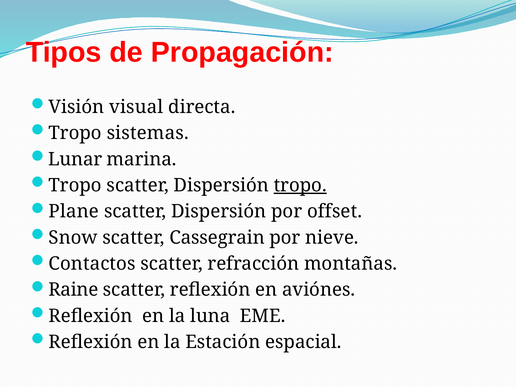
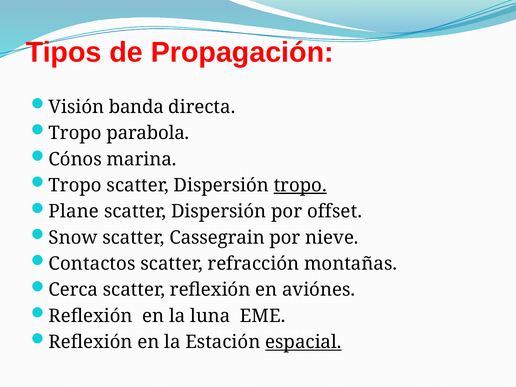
visual: visual -> banda (136, 107)
sistemas: sistemas -> parabola (148, 133)
Lunar: Lunar -> Cónos (75, 159)
Raine: Raine -> Cerca (73, 290)
espacial underline: none -> present (303, 342)
